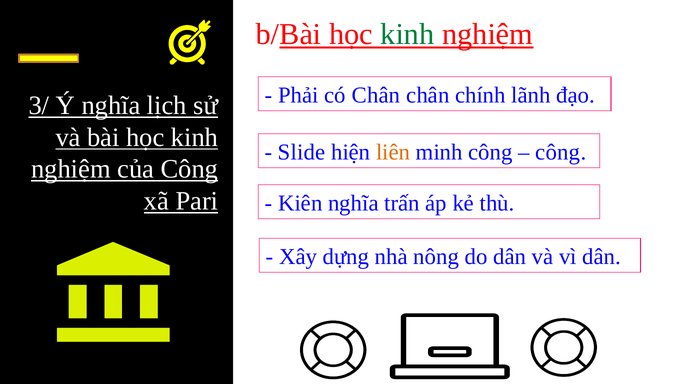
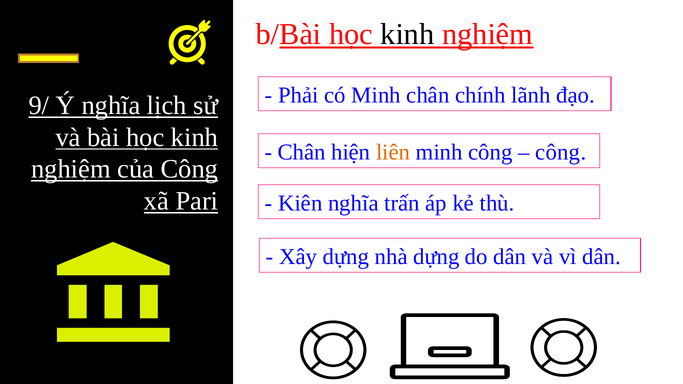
kinh colour: green -> black (407, 34)
có Chân: Chân -> Minh (376, 95)
3/: 3/ -> 9/ (39, 105)
Slide: Slide -> Chân (302, 152)
nhà nông: nông -> dựng (436, 257)
